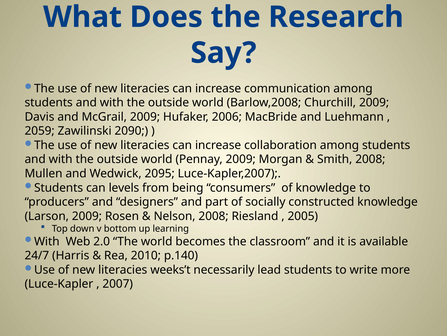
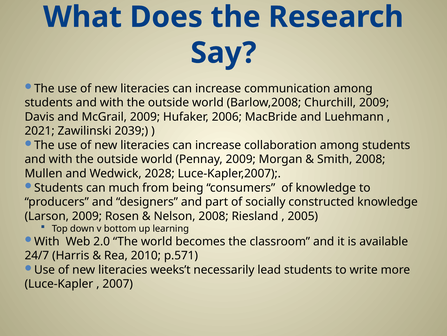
2059: 2059 -> 2021 (40, 131)
2090: 2090 -> 2039 (131, 131)
2095: 2095 -> 2028 (160, 173)
levels: levels -> much (124, 187)
p.140: p.140 -> p.571 (181, 255)
